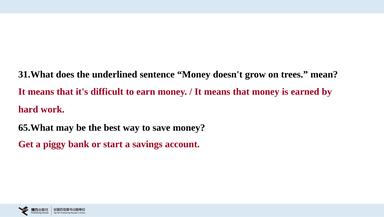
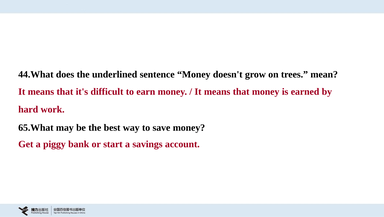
31.What: 31.What -> 44.What (36, 74)
